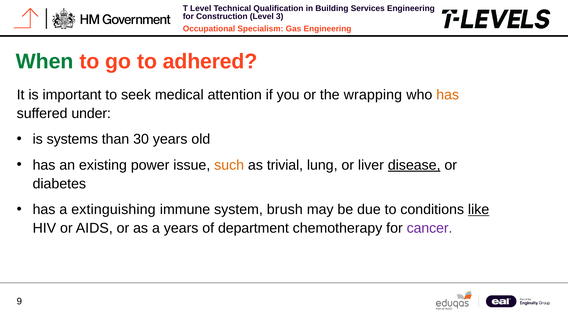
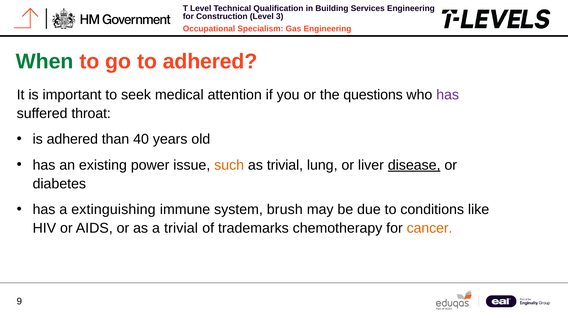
wrapping: wrapping -> questions (373, 95)
has colour: orange -> purple (448, 95)
under: under -> throat (91, 113)
is systems: systems -> adhered (72, 139)
30: 30 -> 40 (141, 139)
like underline: present -> none (479, 209)
a years: years -> trivial (181, 228)
department: department -> trademarks (253, 228)
cancer colour: purple -> orange (430, 228)
